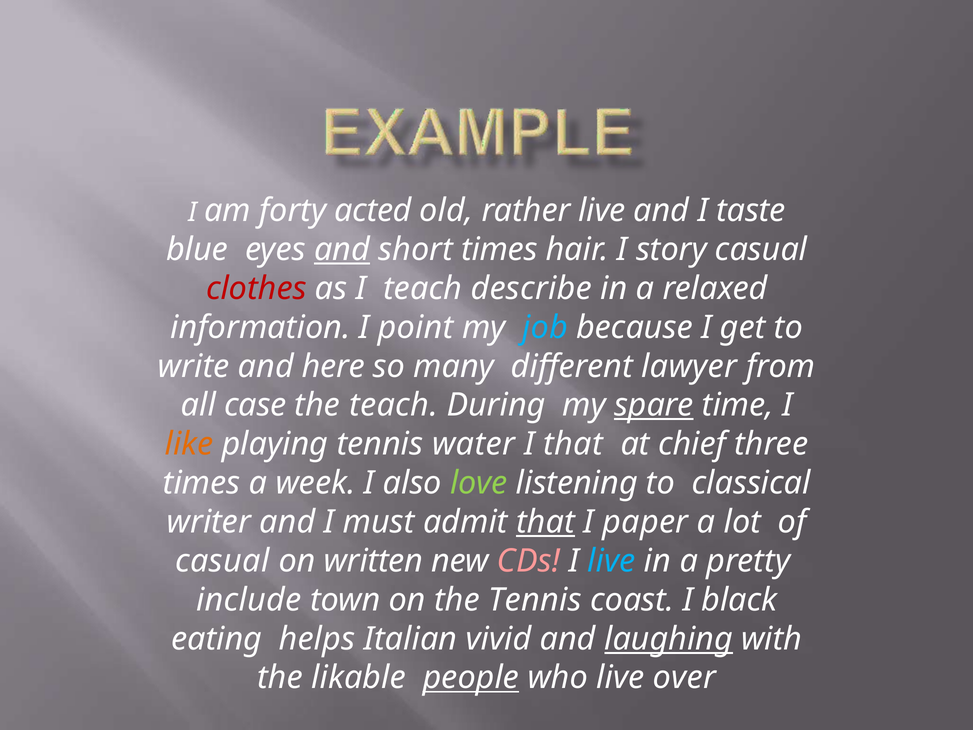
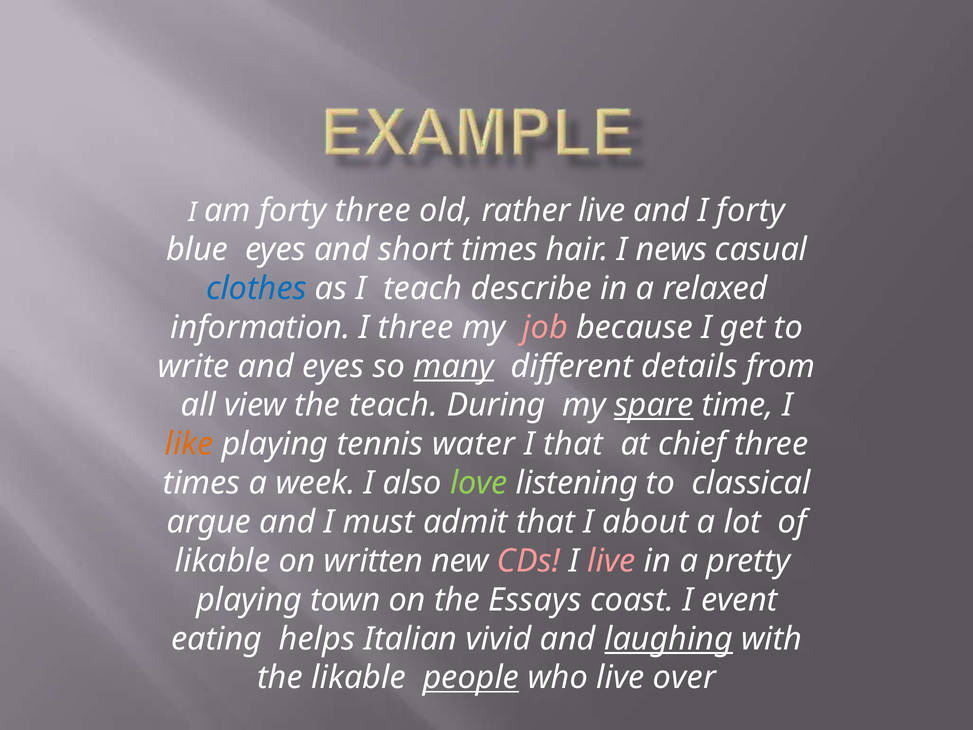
forty acted: acted -> three (373, 211)
I taste: taste -> forty (751, 211)
and underline: present -> none (342, 249)
story: story -> news (672, 249)
clothes colour: red -> blue (256, 288)
I point: point -> three (416, 327)
job colour: light blue -> pink (545, 327)
and here: here -> eyes (333, 366)
many underline: none -> present (454, 366)
lawyer: lawyer -> details (689, 366)
case: case -> view (255, 405)
writer: writer -> argue (209, 522)
that underline: present -> none (546, 522)
paper: paper -> about (645, 522)
casual: casual -> likable (222, 561)
live colour: light blue -> pink (611, 561)
include: include -> playing (249, 600)
the Tennis: Tennis -> Essays (535, 600)
black: black -> event (739, 600)
